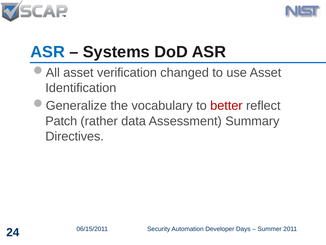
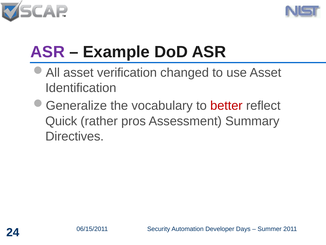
ASR colour: blue -> purple (48, 52)
Systems: Systems -> Example (116, 52)
Patch: Patch -> Quick (61, 121)
data: data -> pros (134, 121)
